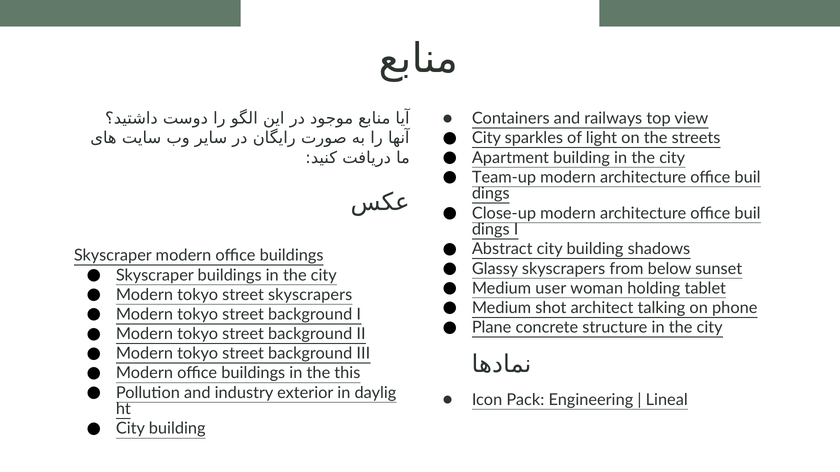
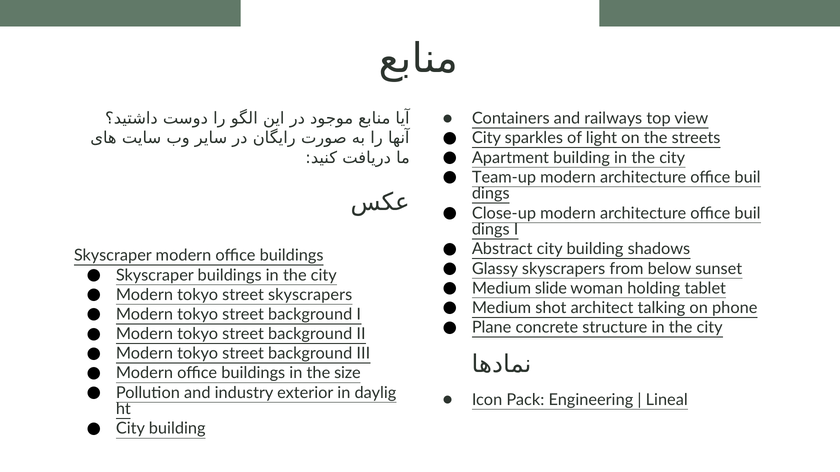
user: user -> slide (551, 289)
this: this -> size (347, 374)
